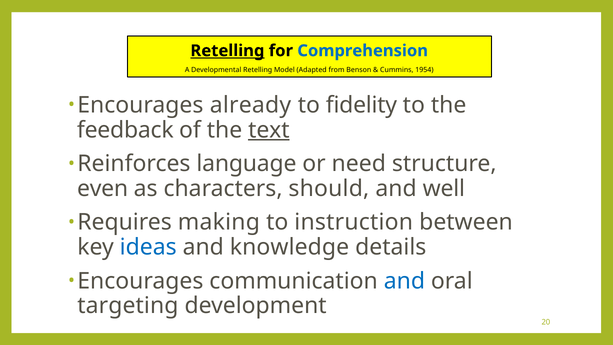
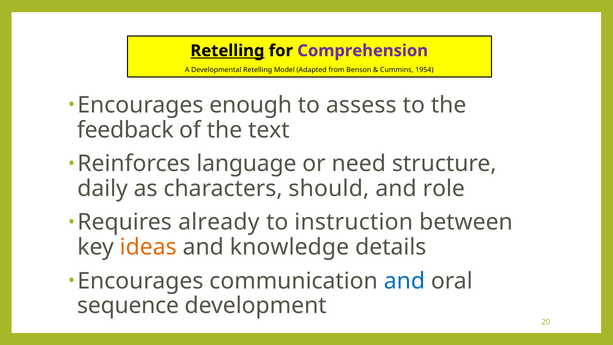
Comprehension colour: blue -> purple (363, 51)
already: already -> enough (251, 105)
fidelity: fidelity -> assess (361, 105)
text underline: present -> none (269, 130)
even: even -> daily (103, 188)
well: well -> role (444, 188)
making: making -> already (219, 222)
ideas colour: blue -> orange (148, 247)
targeting: targeting -> sequence (128, 306)
